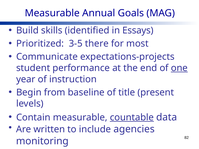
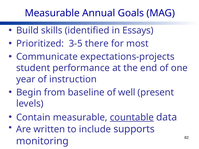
one underline: present -> none (179, 68)
title: title -> well (127, 93)
agencies: agencies -> supports (134, 129)
